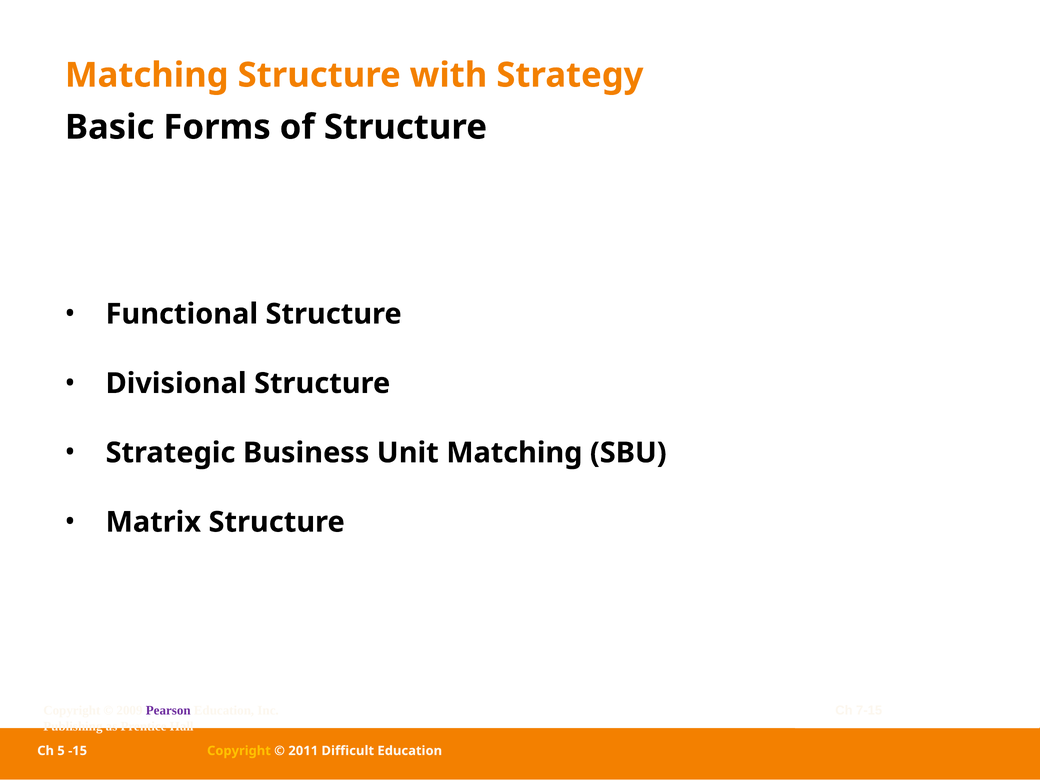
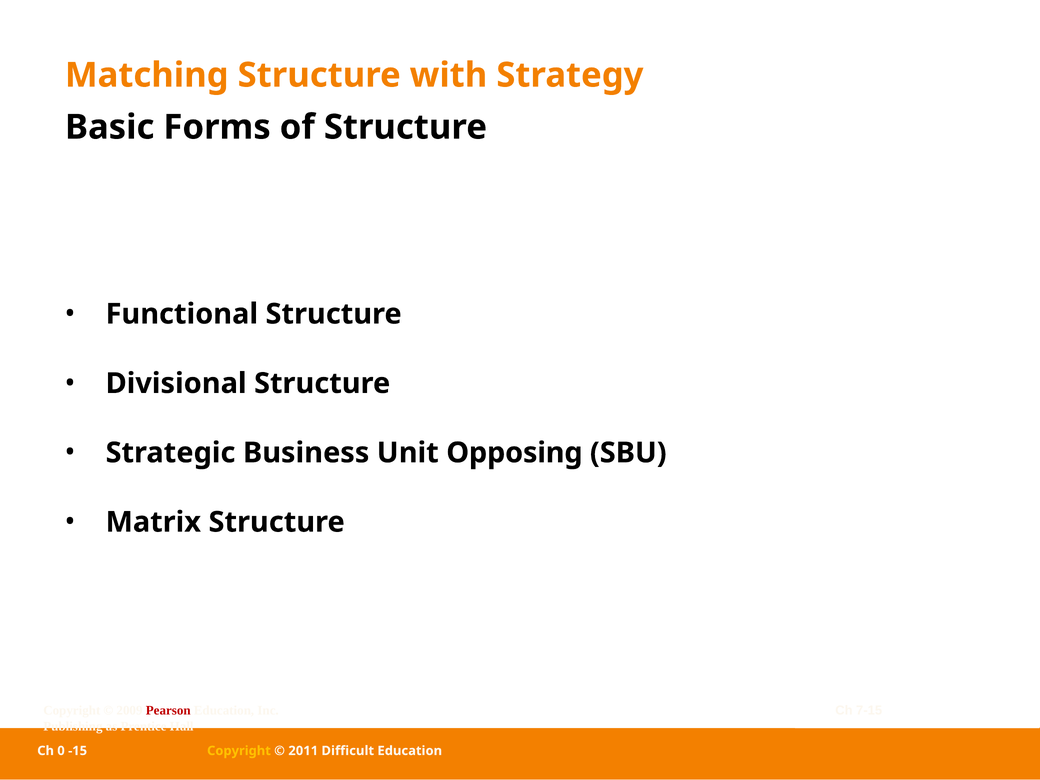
Unit Matching: Matching -> Opposing (514, 453)
Pearson colour: purple -> red (168, 711)
5: 5 -> 0 (61, 751)
